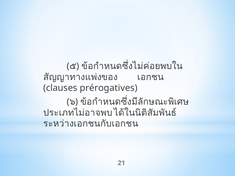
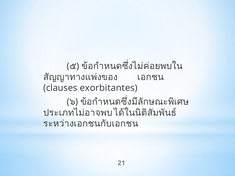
prérogatives: prérogatives -> exorbitantes (109, 88)
